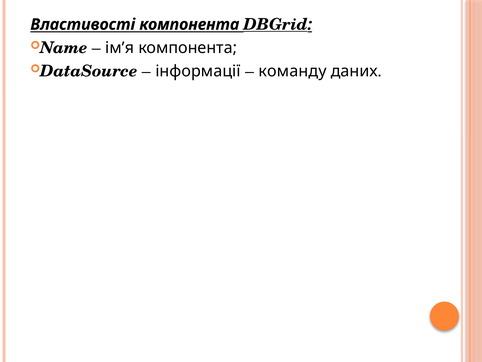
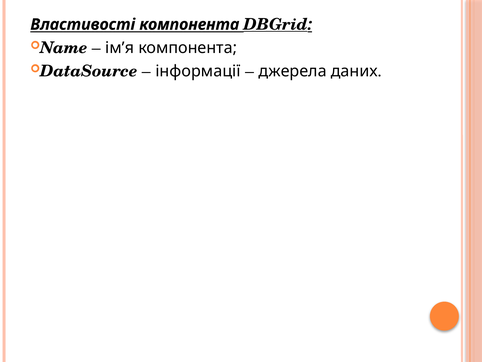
команду: команду -> джерела (293, 71)
